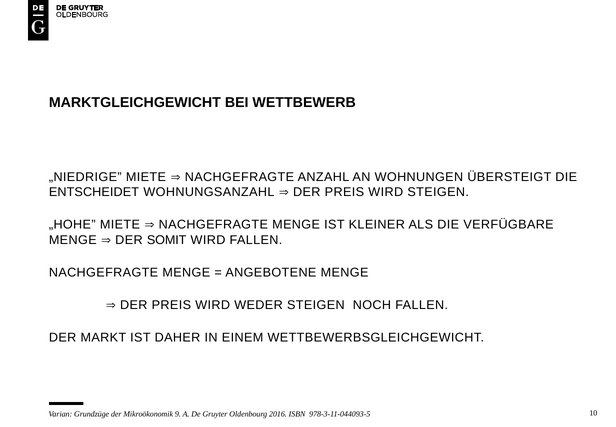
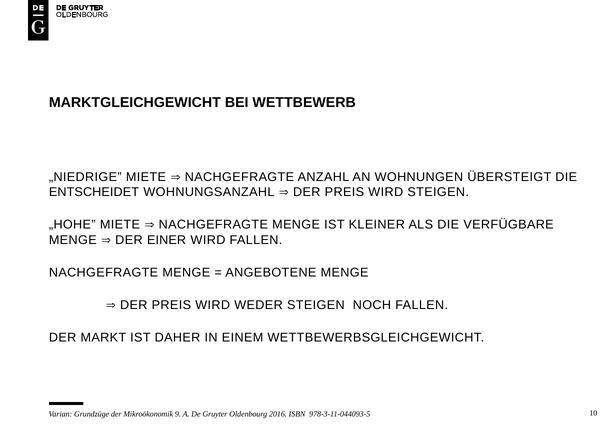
SOMIT: SOMIT -> EINER (167, 240)
